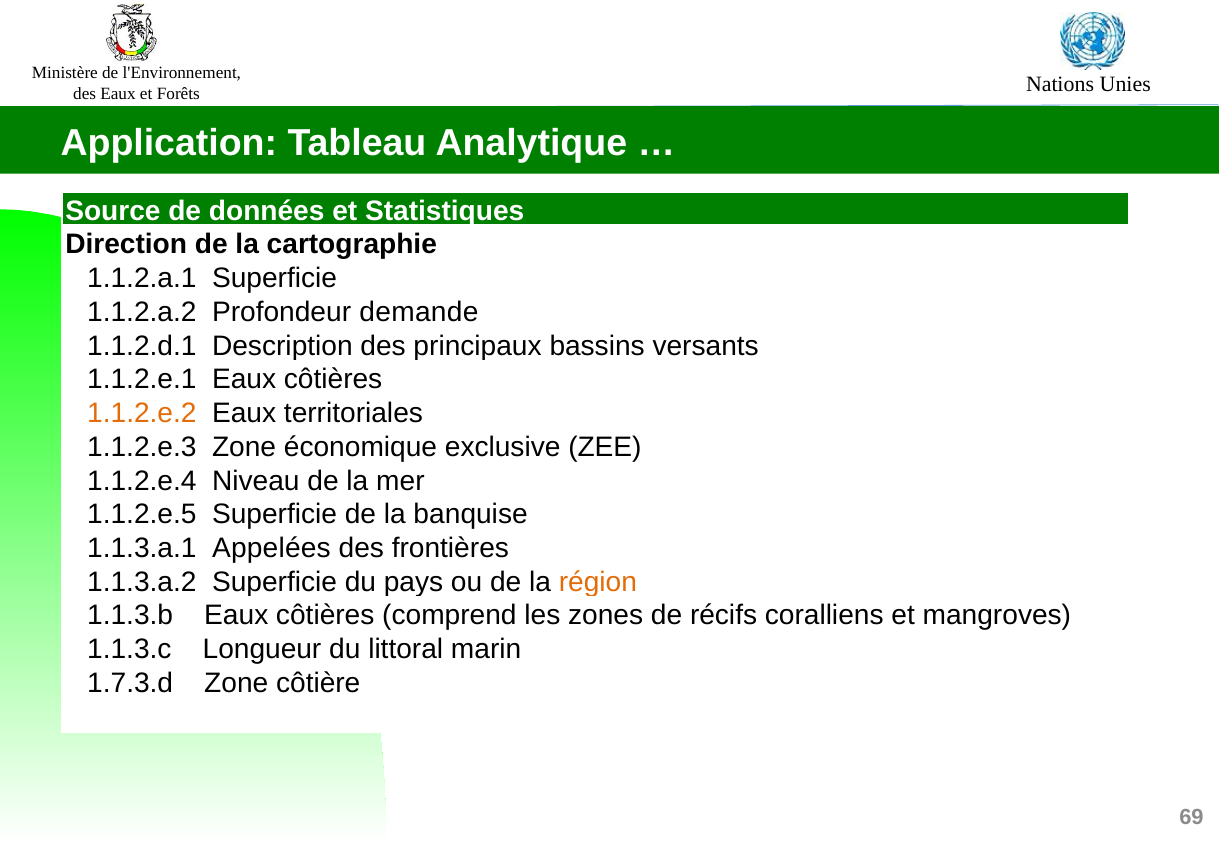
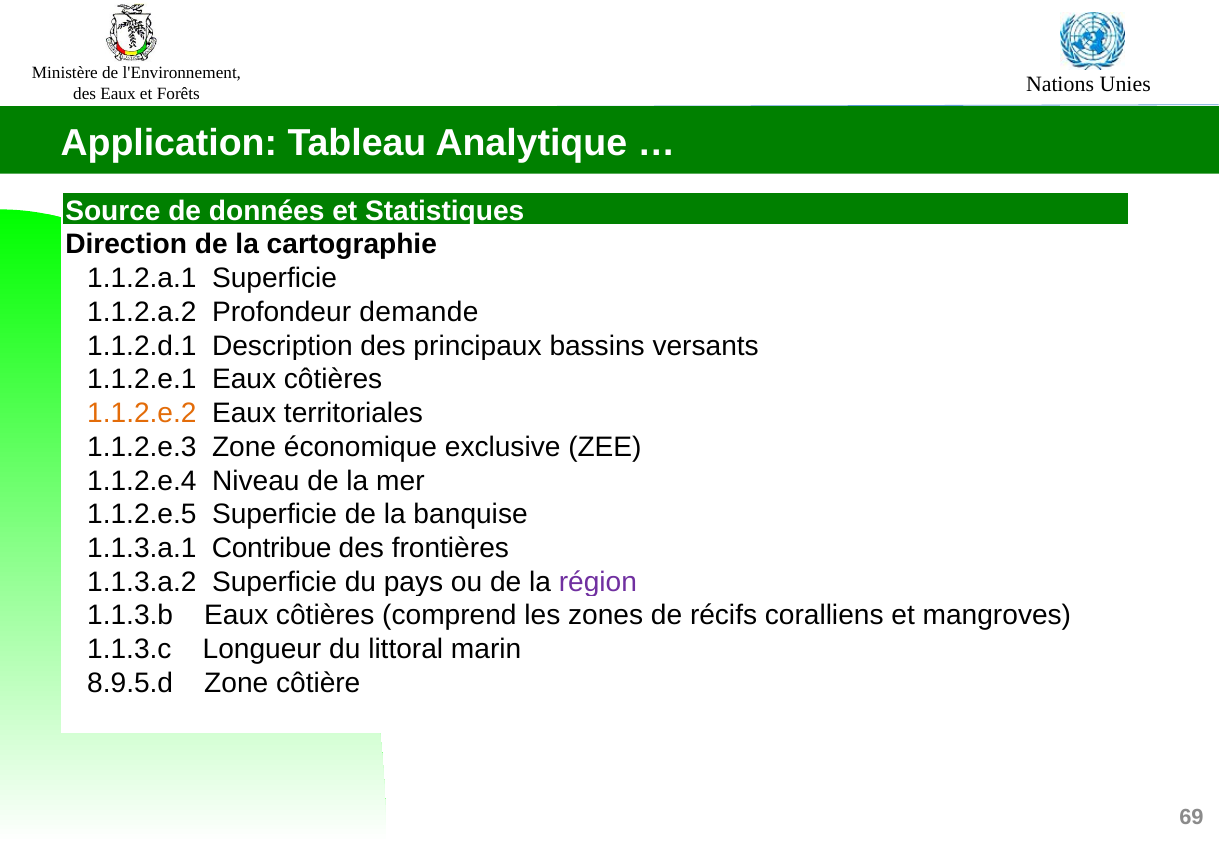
Appelées: Appelées -> Contribue (272, 548)
région colour: orange -> purple (598, 582)
1.7.3.d: 1.7.3.d -> 8.9.5.d (130, 683)
